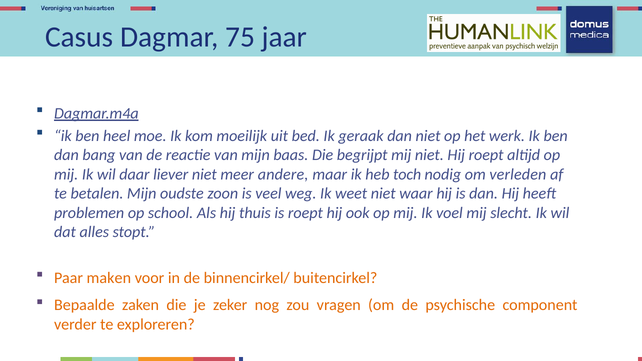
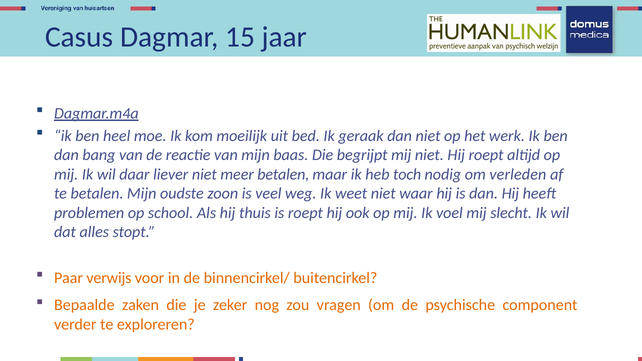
75: 75 -> 15 (240, 37)
meer andere: andere -> betalen (283, 174)
maken: maken -> verwijs (109, 278)
